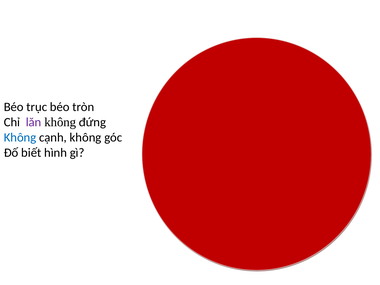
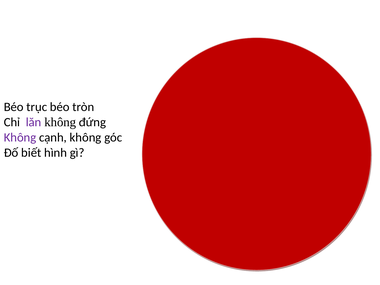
Không colour: blue -> purple (20, 137)
